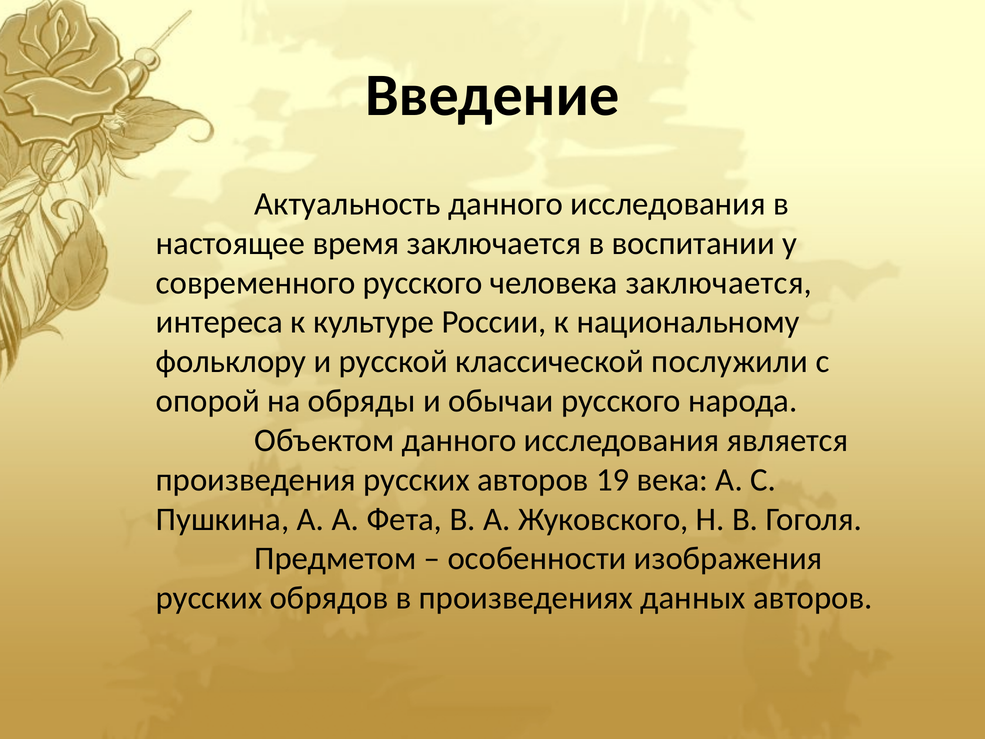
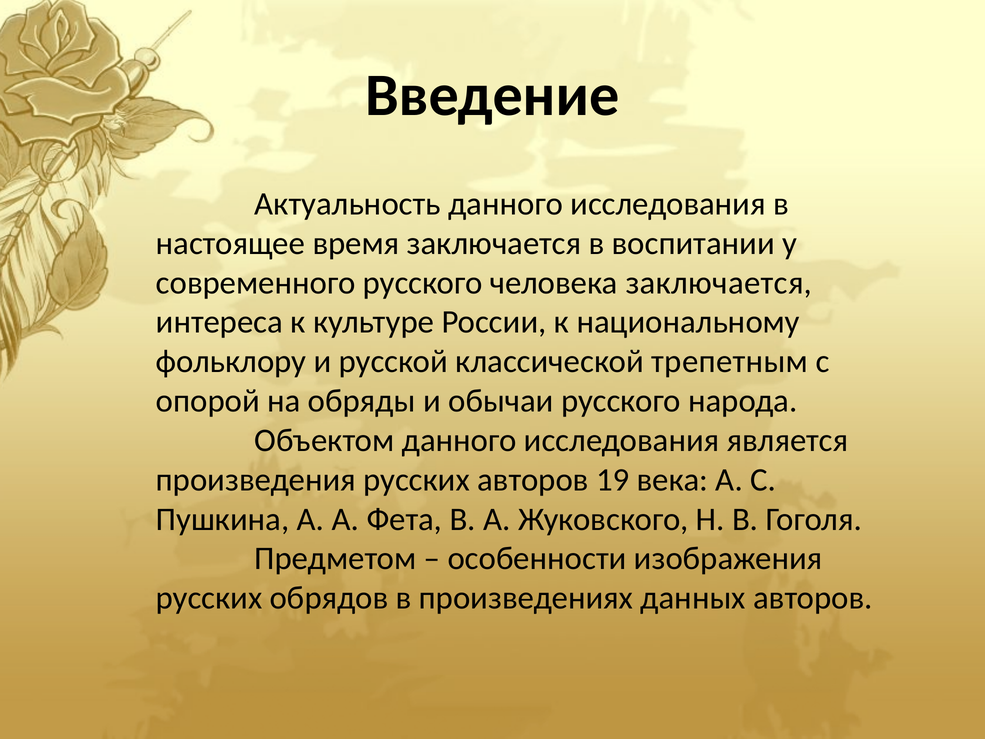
послужили: послужили -> трепетным (730, 361)
